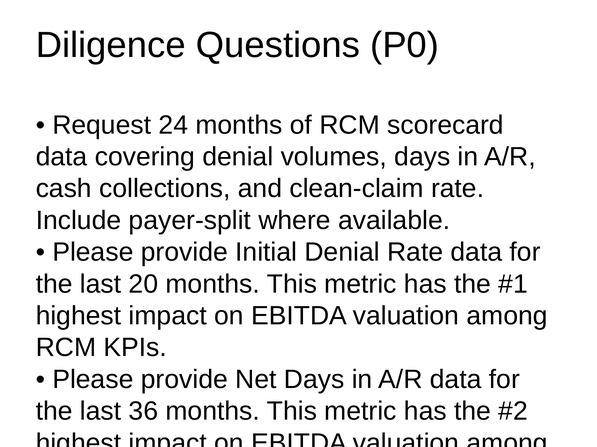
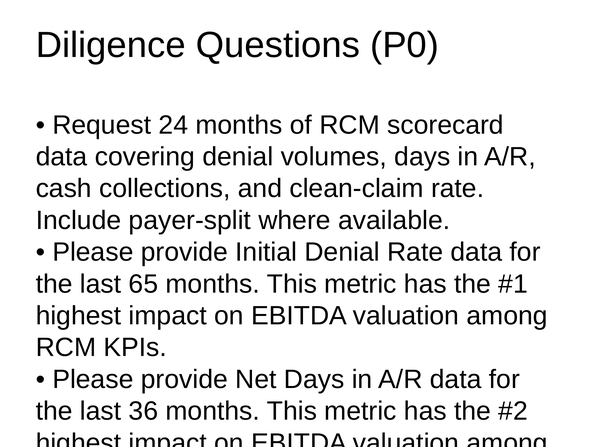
20: 20 -> 65 (143, 284)
